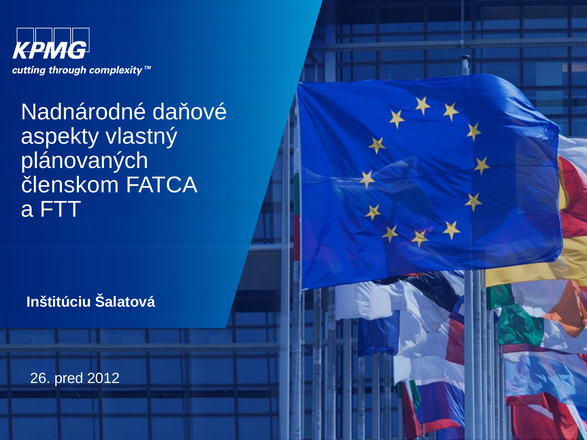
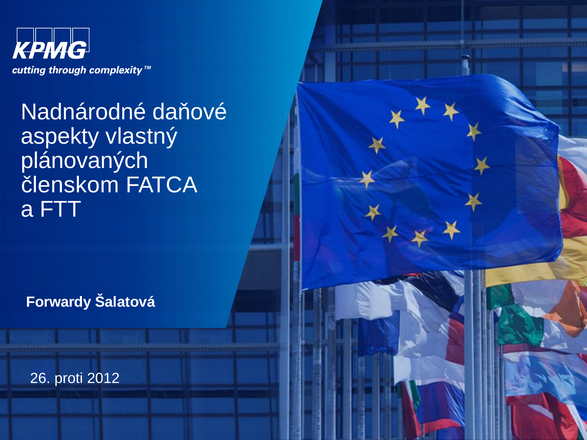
Inštitúciu: Inštitúciu -> Forwardy (59, 302)
pred: pred -> proti (69, 379)
